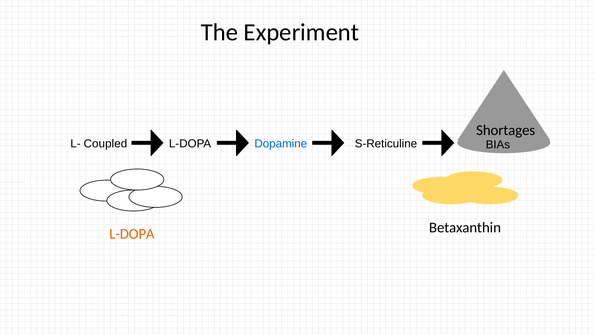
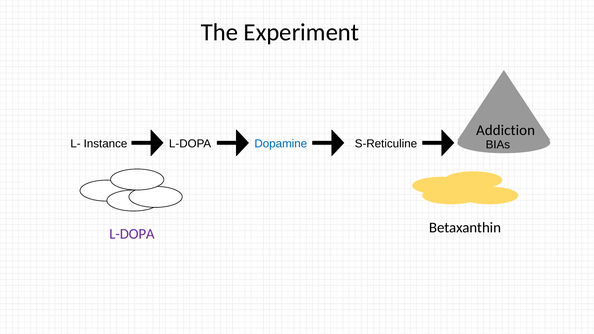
Shortages: Shortages -> Addiction (506, 130)
Coupled: Coupled -> Instance (105, 144)
L-DOPA colour: orange -> purple (132, 234)
